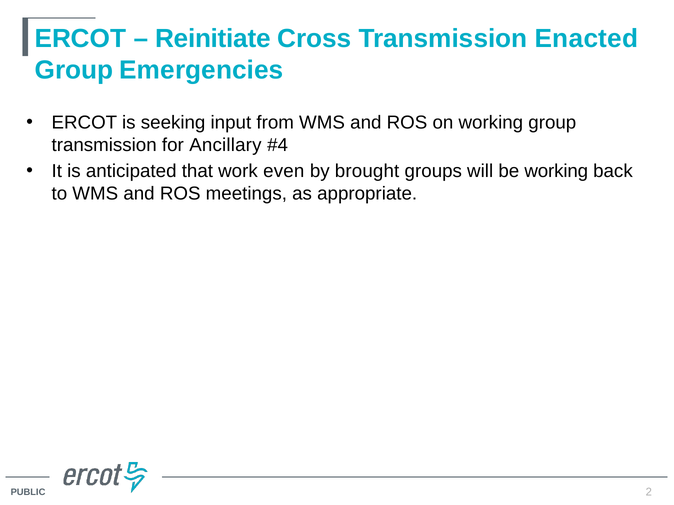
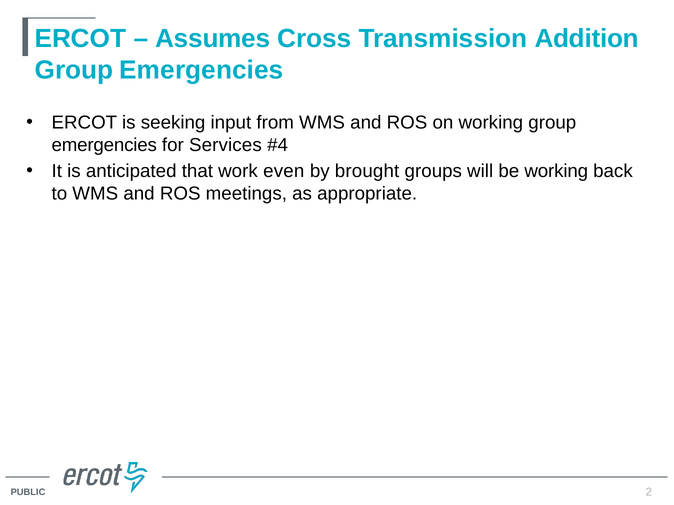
Reinitiate: Reinitiate -> Assumes (213, 39)
Enacted: Enacted -> Addition (587, 39)
transmission: transmission -> emergencies (104, 145)
Ancillary: Ancillary -> Services (225, 145)
